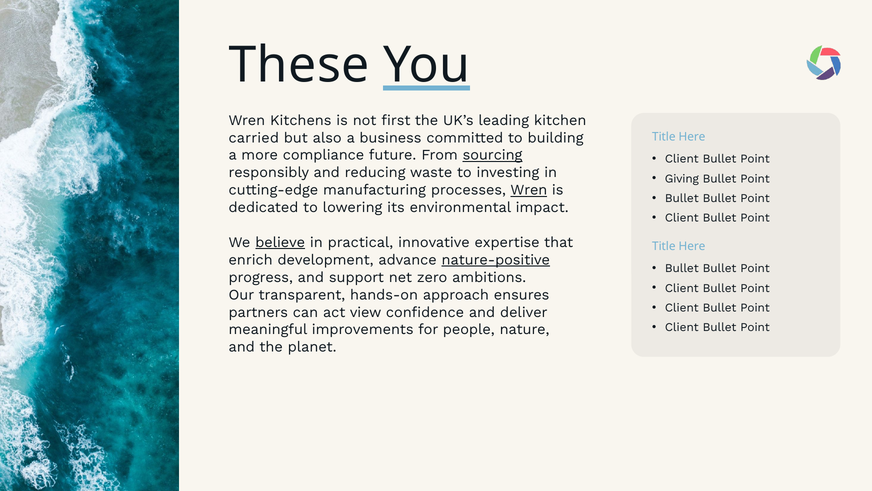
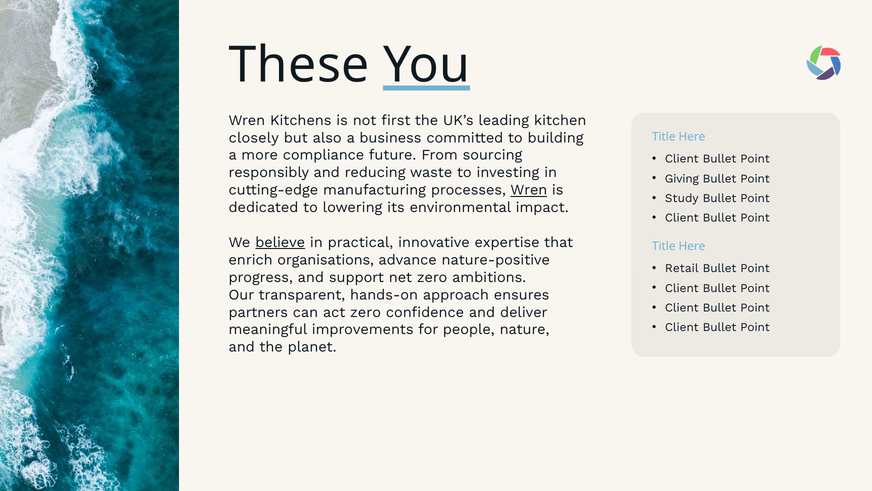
carried: carried -> closely (254, 138)
sourcing underline: present -> none (493, 155)
Bullet: Bullet -> Study (682, 198)
development: development -> organisations (326, 260)
nature-positive underline: present -> none (496, 260)
Bullet: Bullet -> Retail (682, 268)
act view: view -> zero (366, 312)
